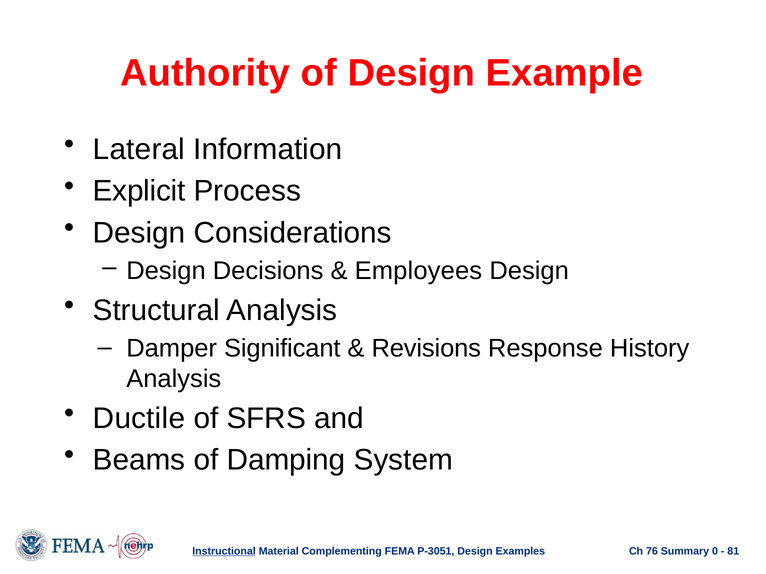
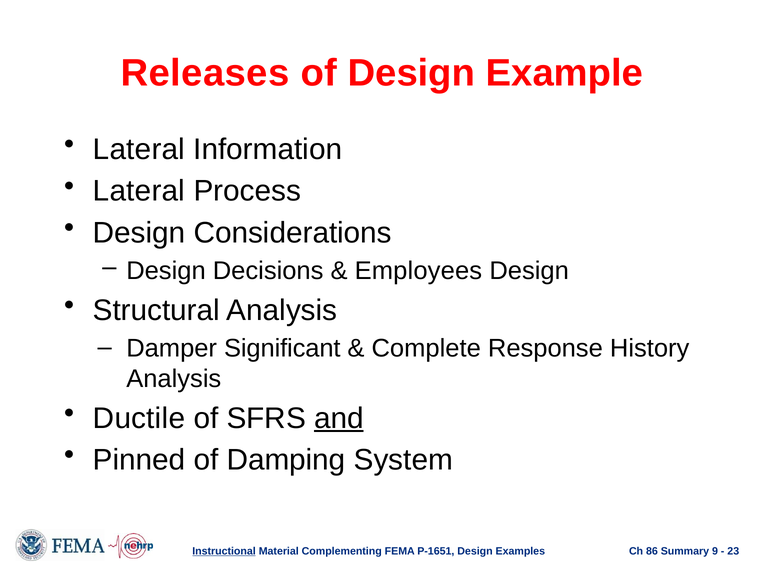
Authority: Authority -> Releases (205, 73)
Explicit: Explicit -> Lateral (139, 191)
Revisions: Revisions -> Complete (426, 349)
and underline: none -> present (339, 419)
Beams: Beams -> Pinned (139, 460)
P-3051: P-3051 -> P-1651 (436, 552)
76: 76 -> 86 (652, 552)
0: 0 -> 9 (715, 552)
81: 81 -> 23 (733, 552)
